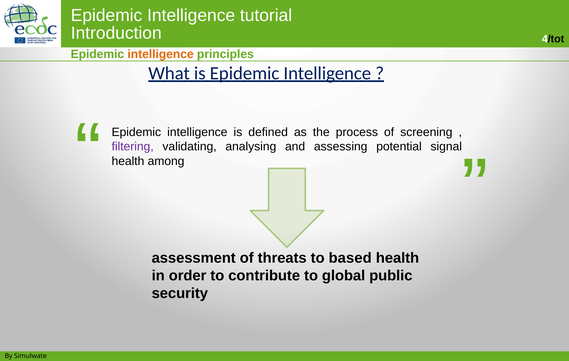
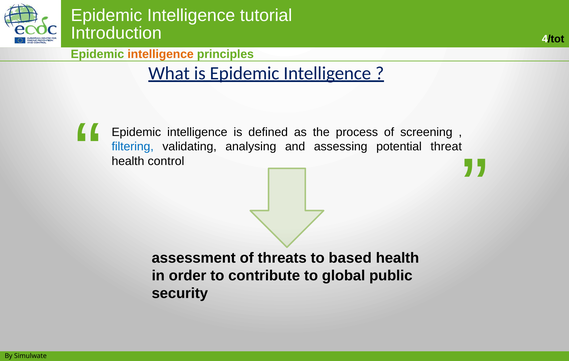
filtering colour: purple -> blue (133, 147)
signal: signal -> threat (446, 147)
among: among -> control (166, 161)
